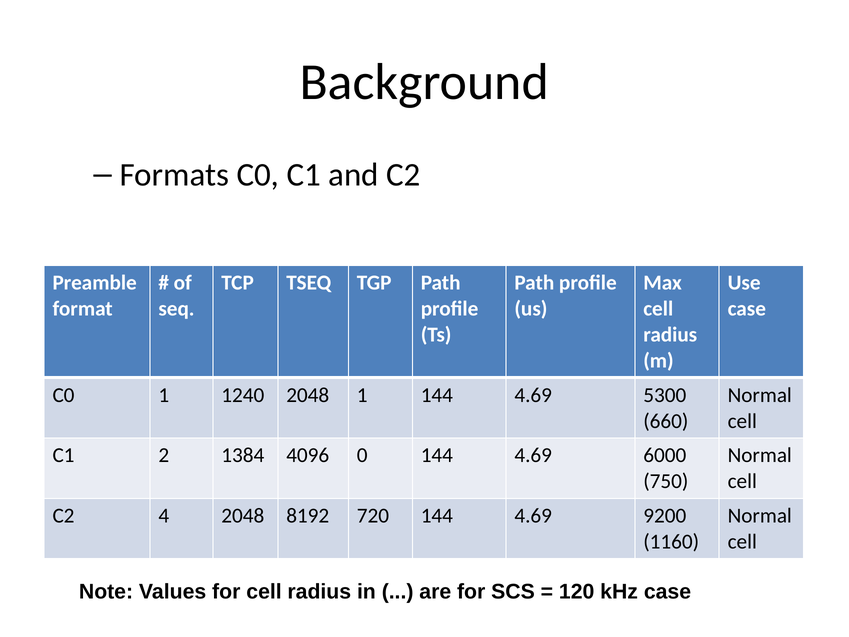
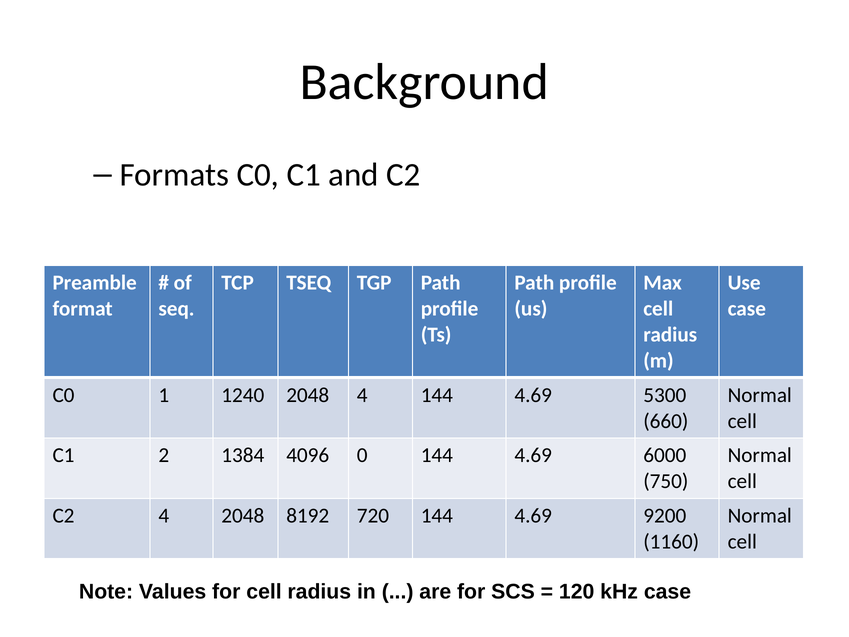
2048 1: 1 -> 4 (362, 395)
